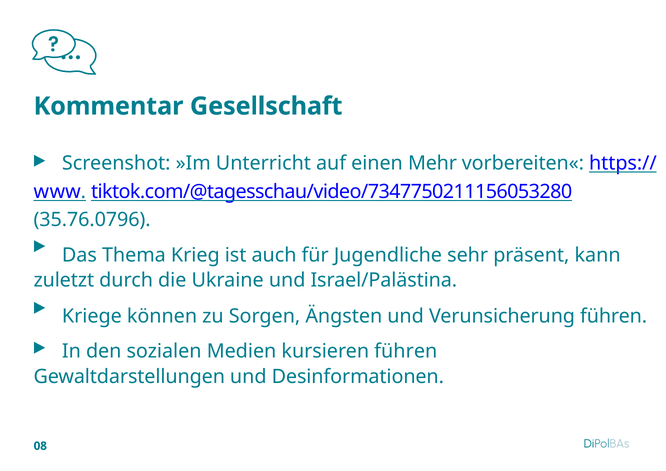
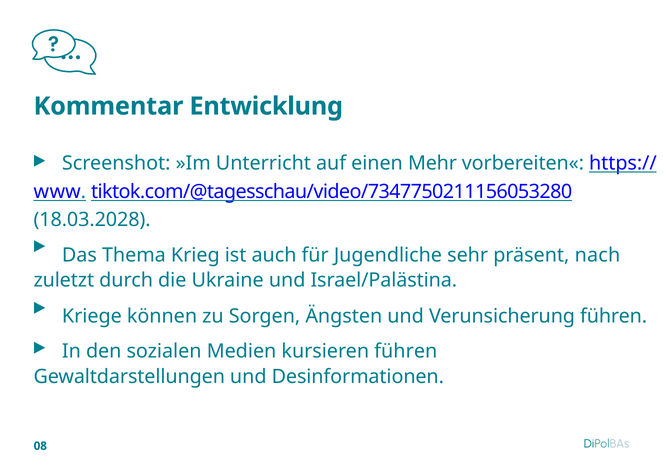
Gesellschaft: Gesellschaft -> Entwicklung (266, 106)
35.76.0796: 35.76.0796 -> 18.03.2028 (92, 220)
kann: kann -> nach (597, 255)
